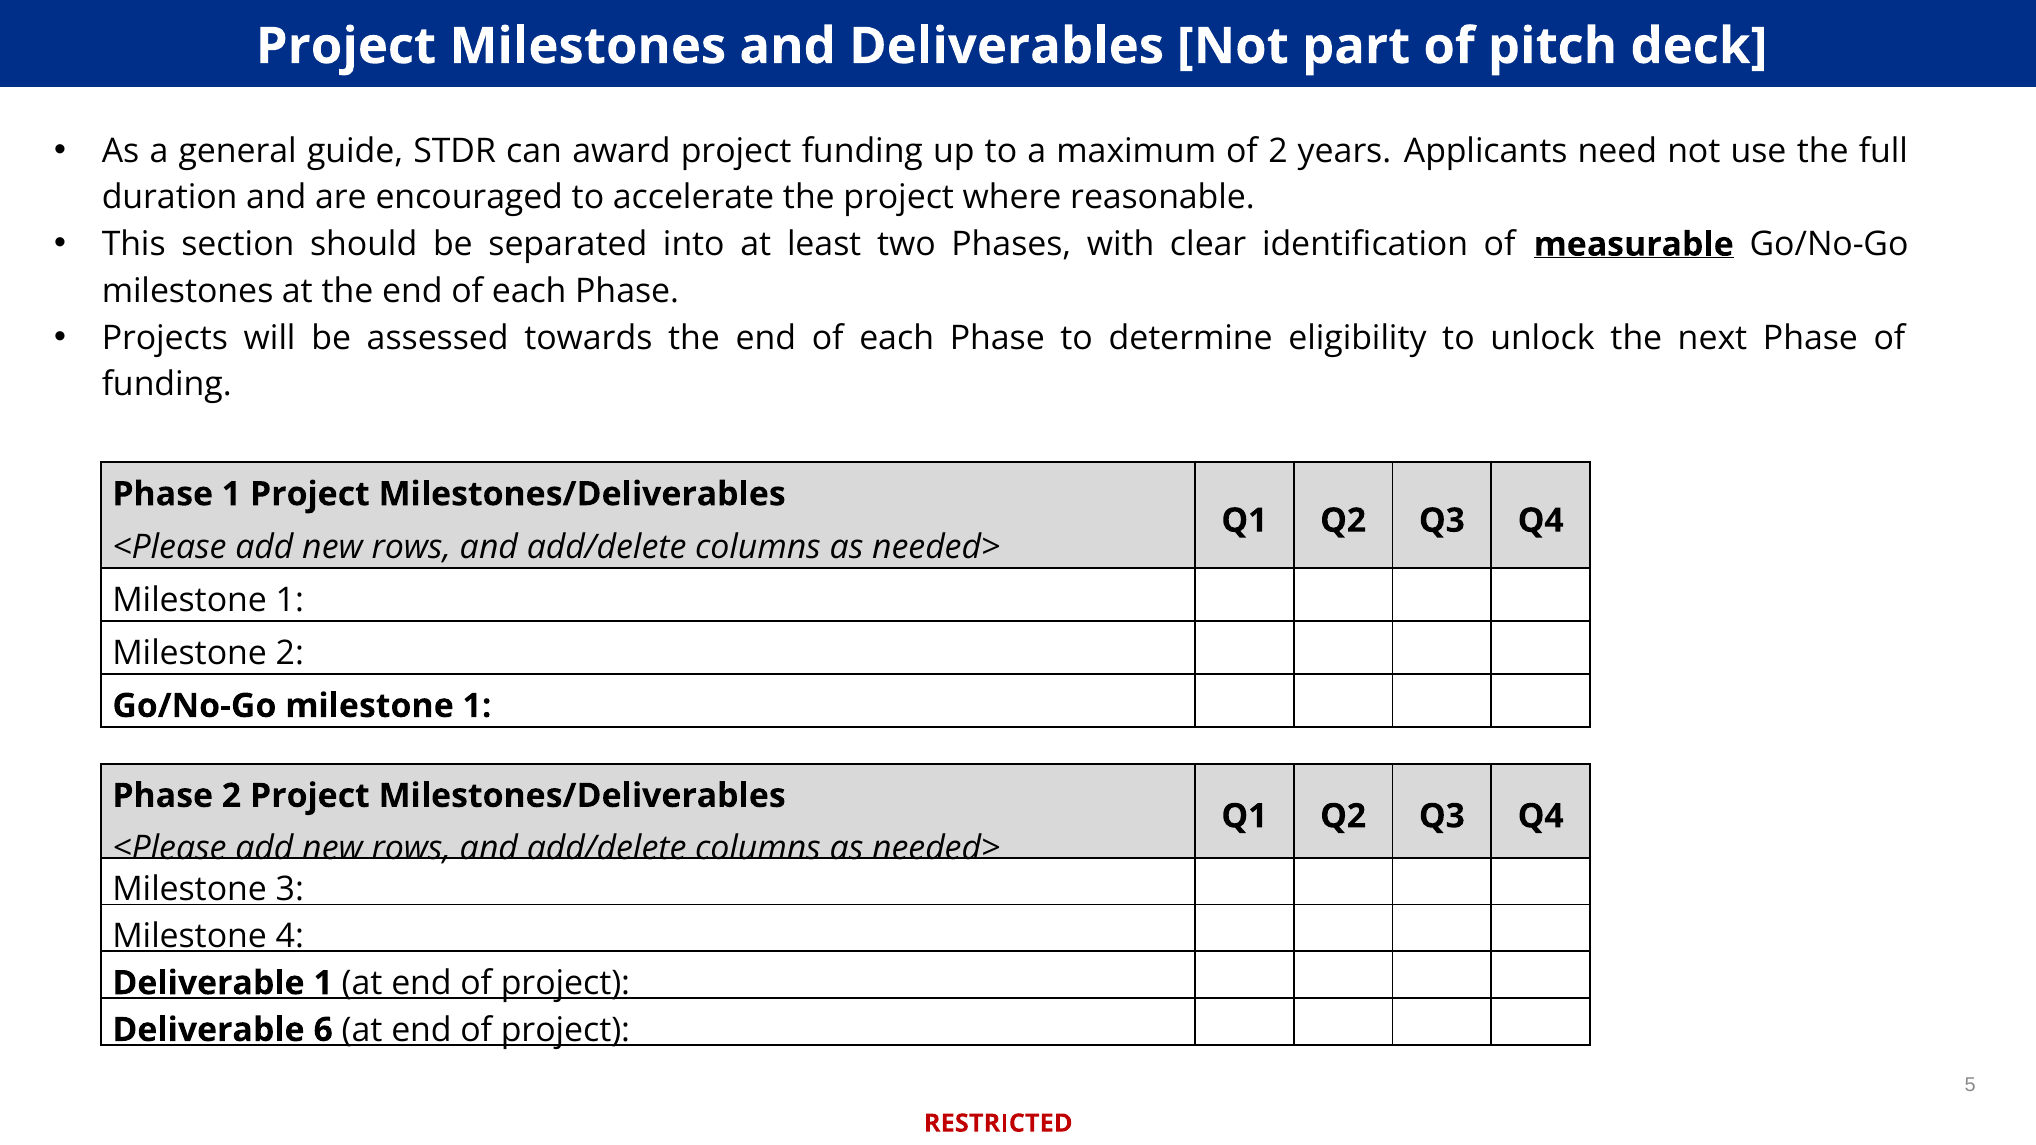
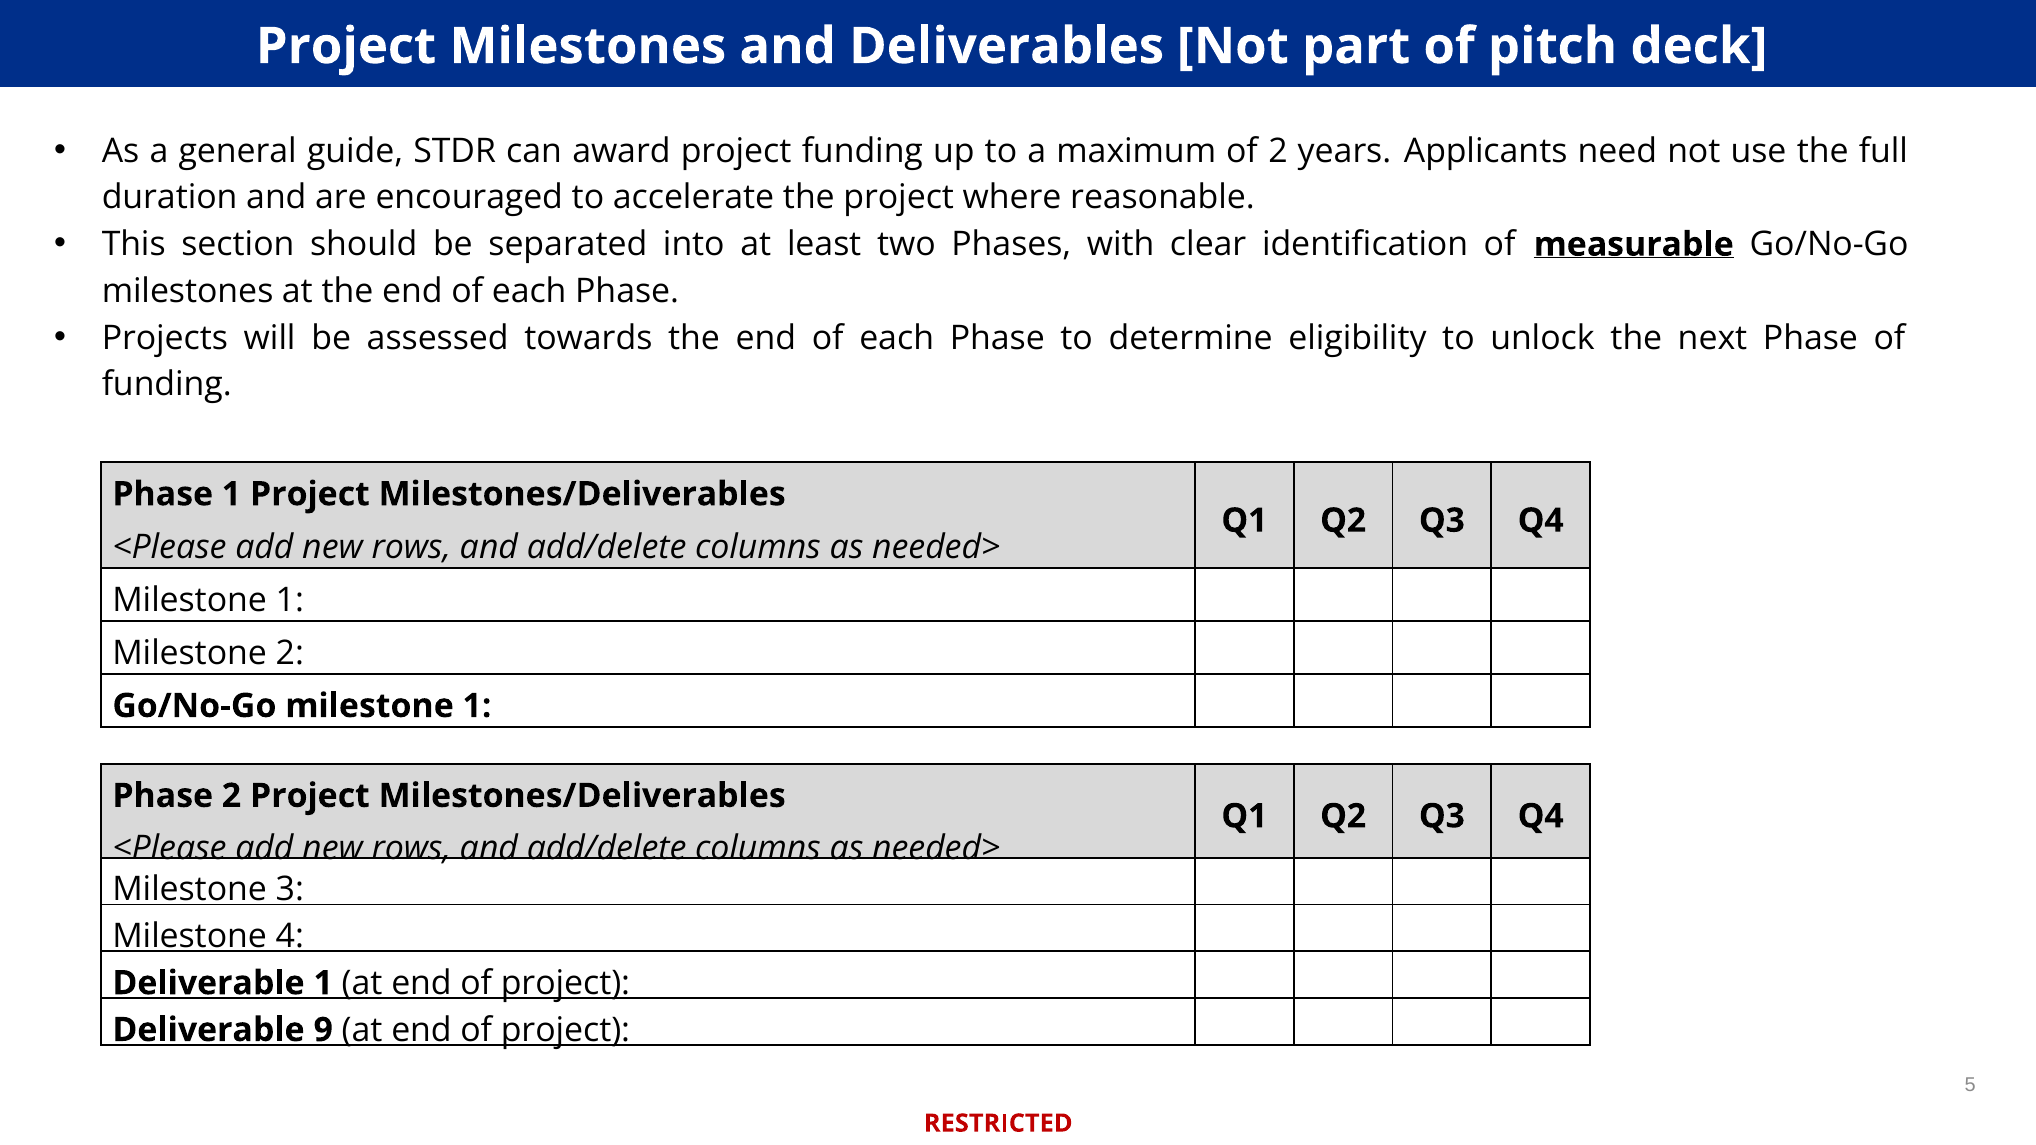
6: 6 -> 9 (323, 1030)
